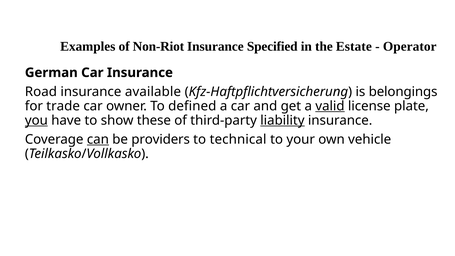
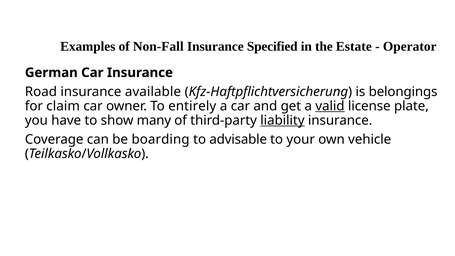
Non-Riot: Non-Riot -> Non-Fall (158, 46)
trade: trade -> claim (63, 106)
defined: defined -> entirely (192, 106)
you underline: present -> none (36, 120)
these: these -> many (154, 120)
can underline: present -> none (98, 139)
providers: providers -> boarding (161, 139)
technical: technical -> advisable (238, 139)
